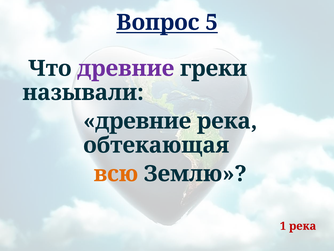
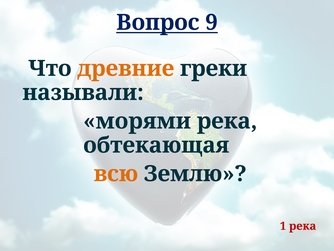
5: 5 -> 9 (211, 22)
древние colour: purple -> orange (126, 68)
древние: древние -> морями (137, 121)
